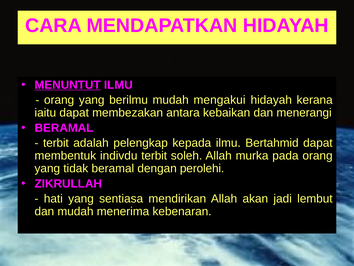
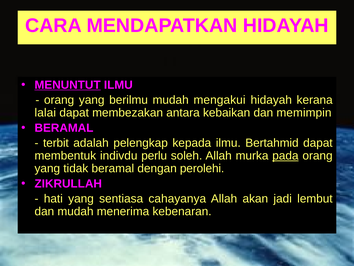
iaitu: iaitu -> lalai (45, 113)
menerangi: menerangi -> memimpin (304, 113)
indivdu terbit: terbit -> perlu (154, 156)
pada underline: none -> present (285, 156)
mendirikan: mendirikan -> cahayanya (177, 198)
